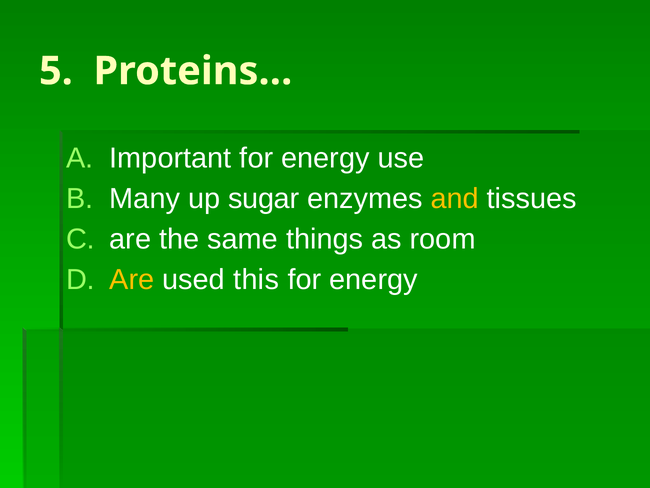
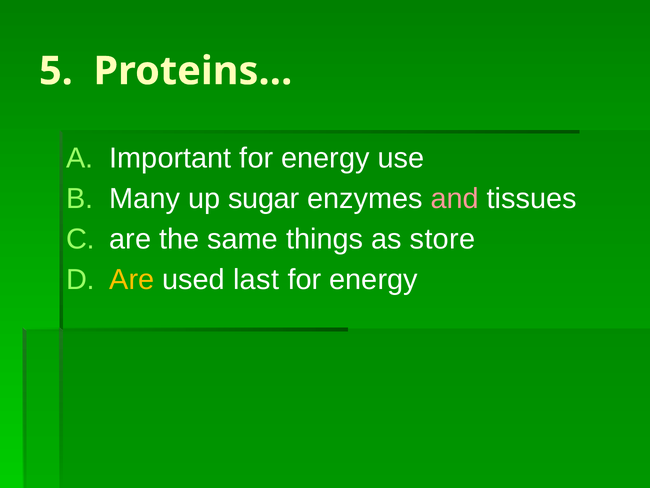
and colour: yellow -> pink (455, 198)
room: room -> store (443, 239)
this: this -> last (256, 279)
